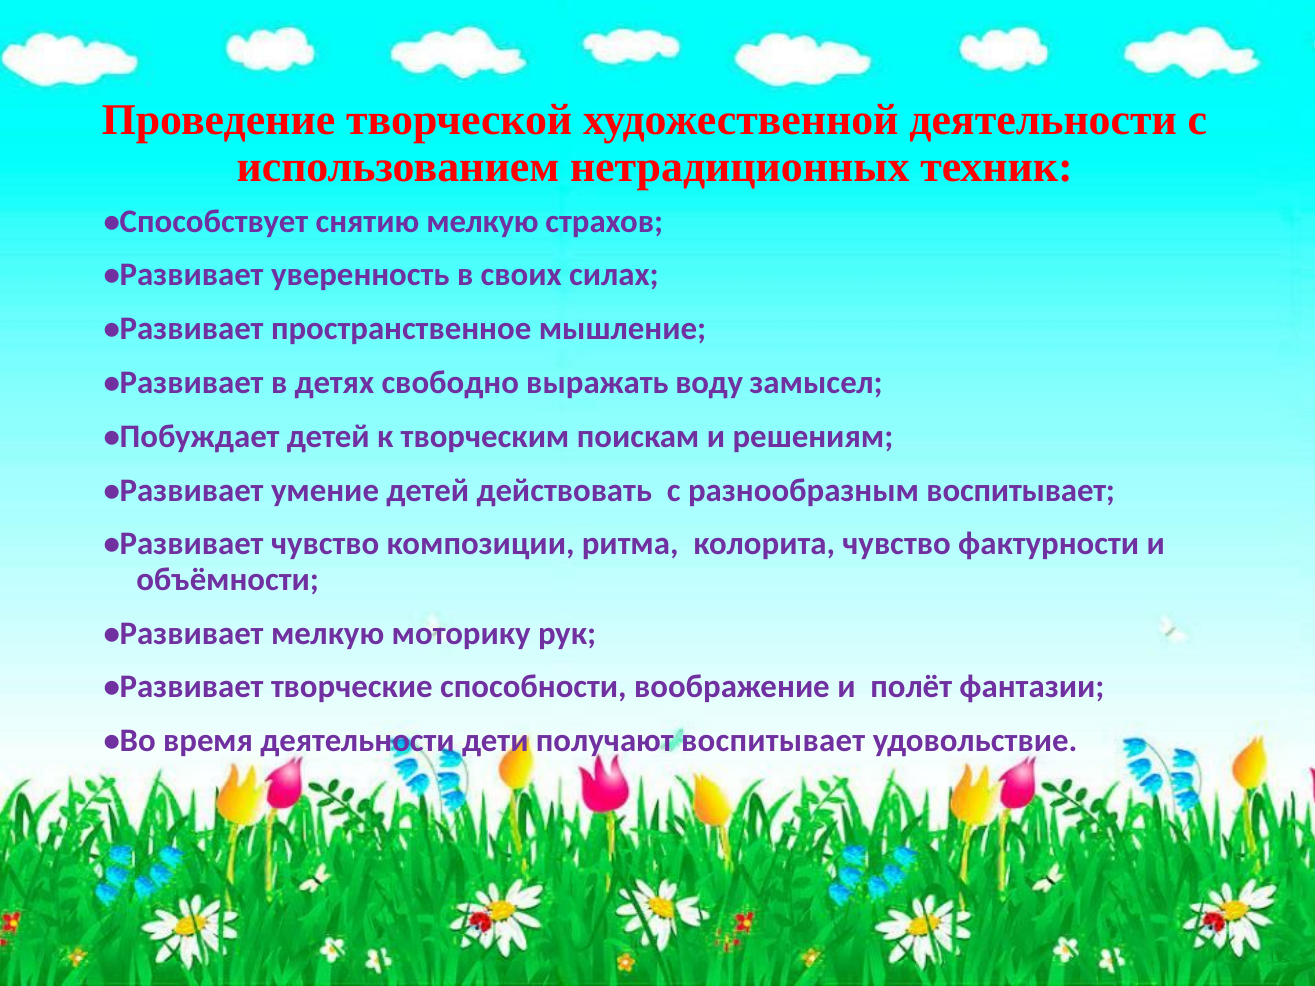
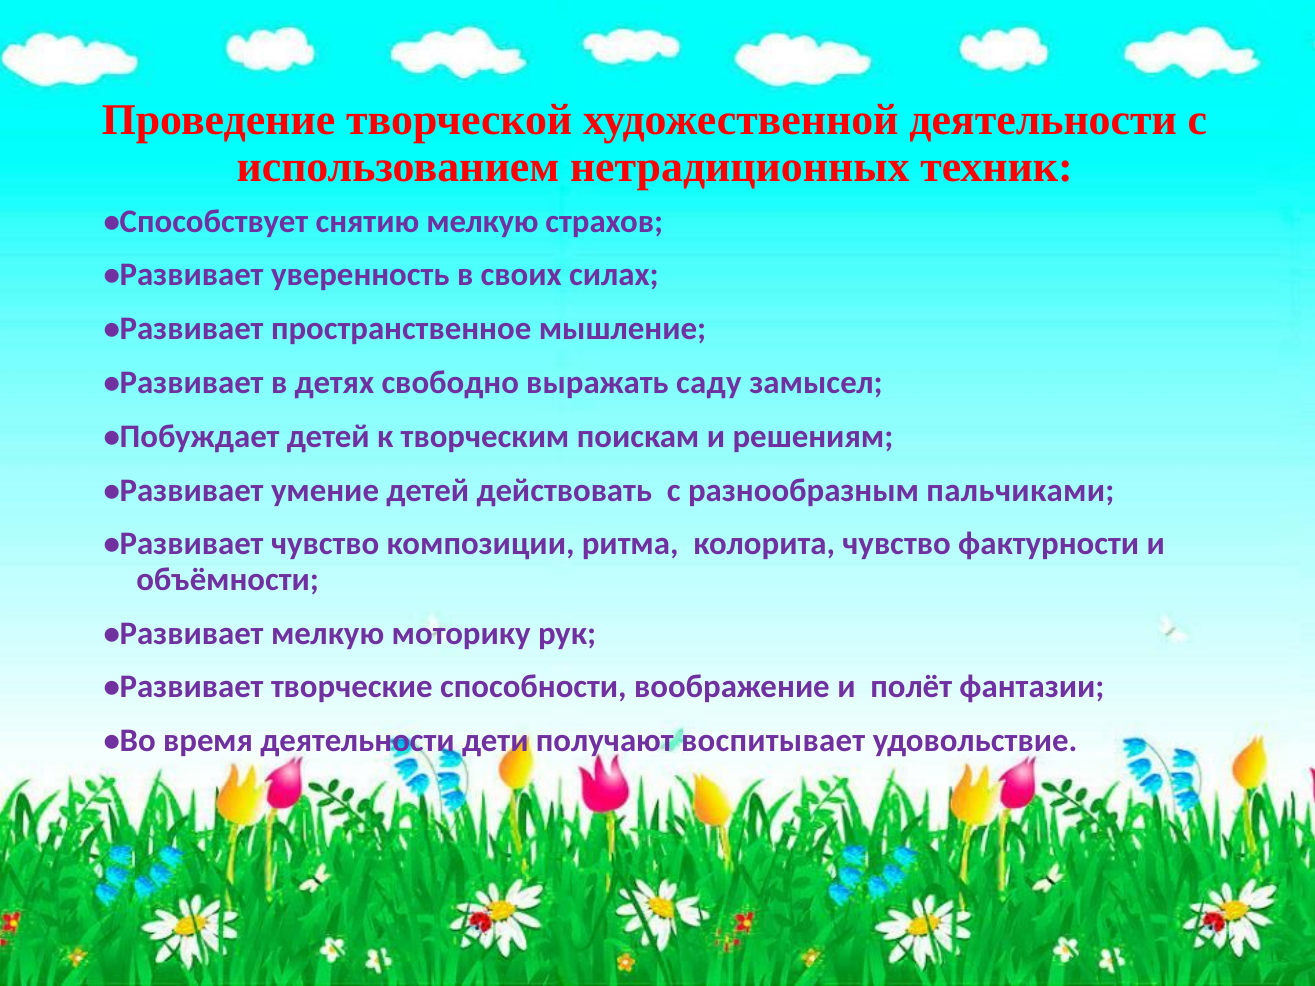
воду: воду -> саду (709, 383)
разнообразным воспитывает: воспитывает -> пальчиками (1021, 490)
